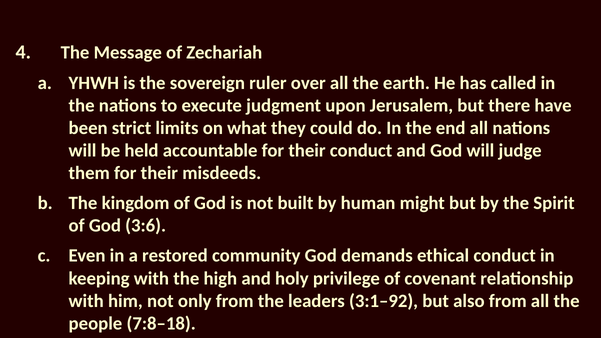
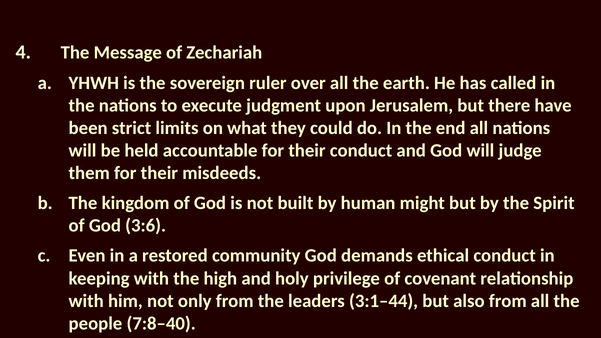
3:1–92: 3:1–92 -> 3:1–44 (384, 301)
7:8–18: 7:8–18 -> 7:8–40 (161, 323)
